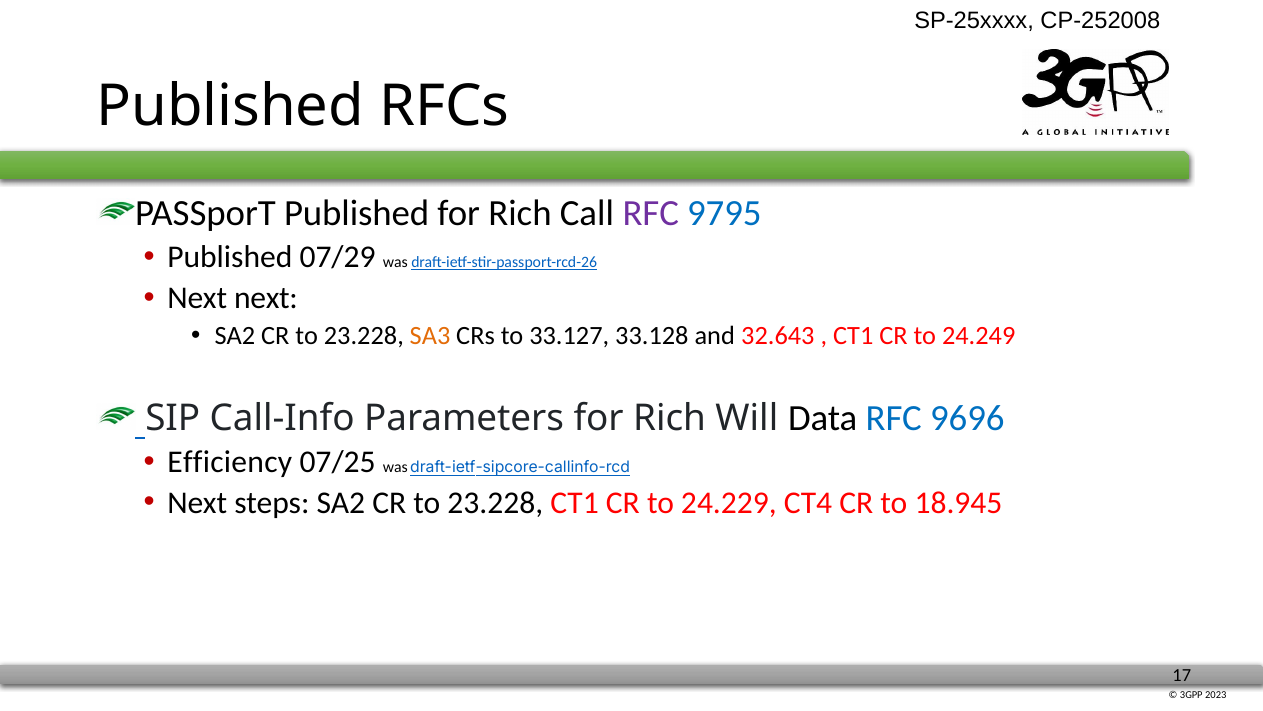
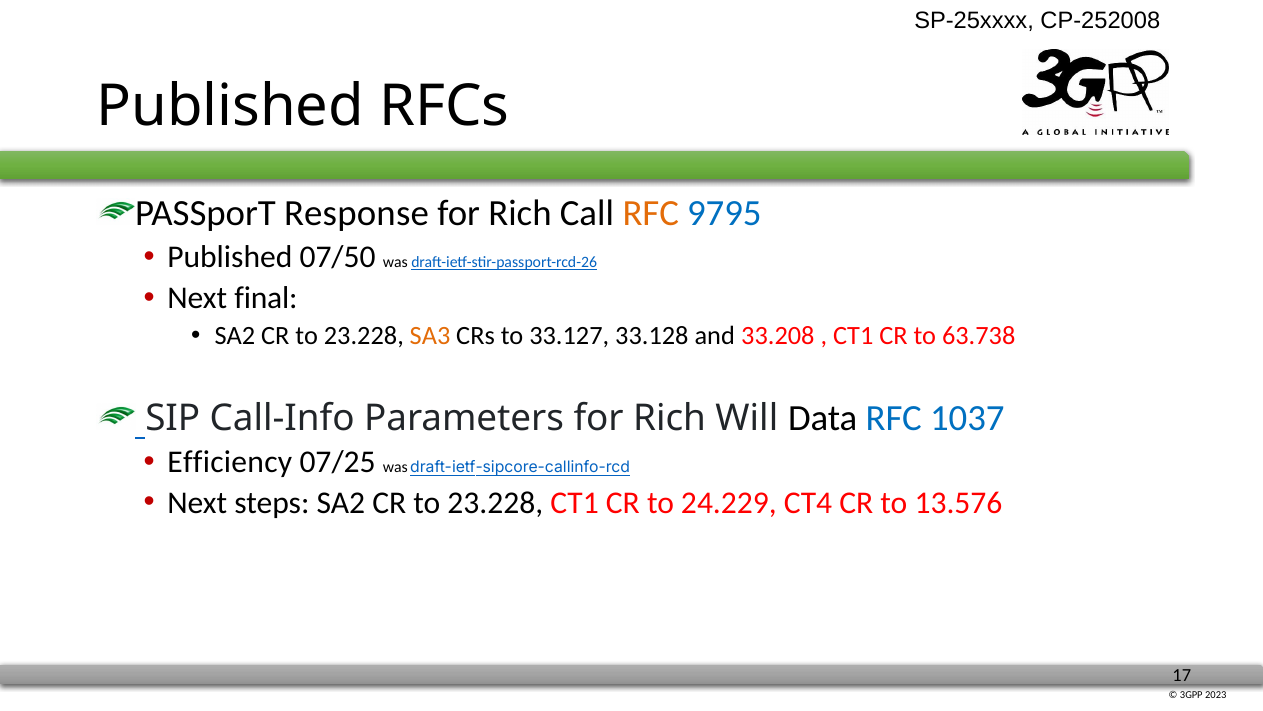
PASSporT Published: Published -> Response (357, 214)
RFC colour: purple -> orange (651, 214)
07/29: 07/29 -> 07/50 (338, 257)
Next next: next -> final (266, 298)
32.643: 32.643 -> 33.208 (778, 336)
24.249: 24.249 -> 63.738 (979, 336)
9696: 9696 -> 1037 (967, 418)
18.945: 18.945 -> 13.576 (958, 502)
